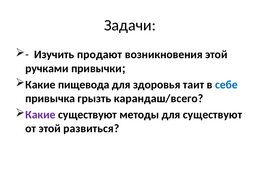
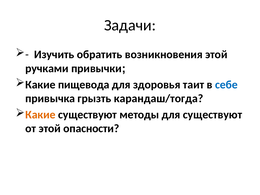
продают: продают -> обратить (100, 55)
карандаш/всего: карандаш/всего -> карандаш/тогда (159, 99)
Какие colour: purple -> orange (40, 115)
развиться: развиться -> опасности (91, 129)
